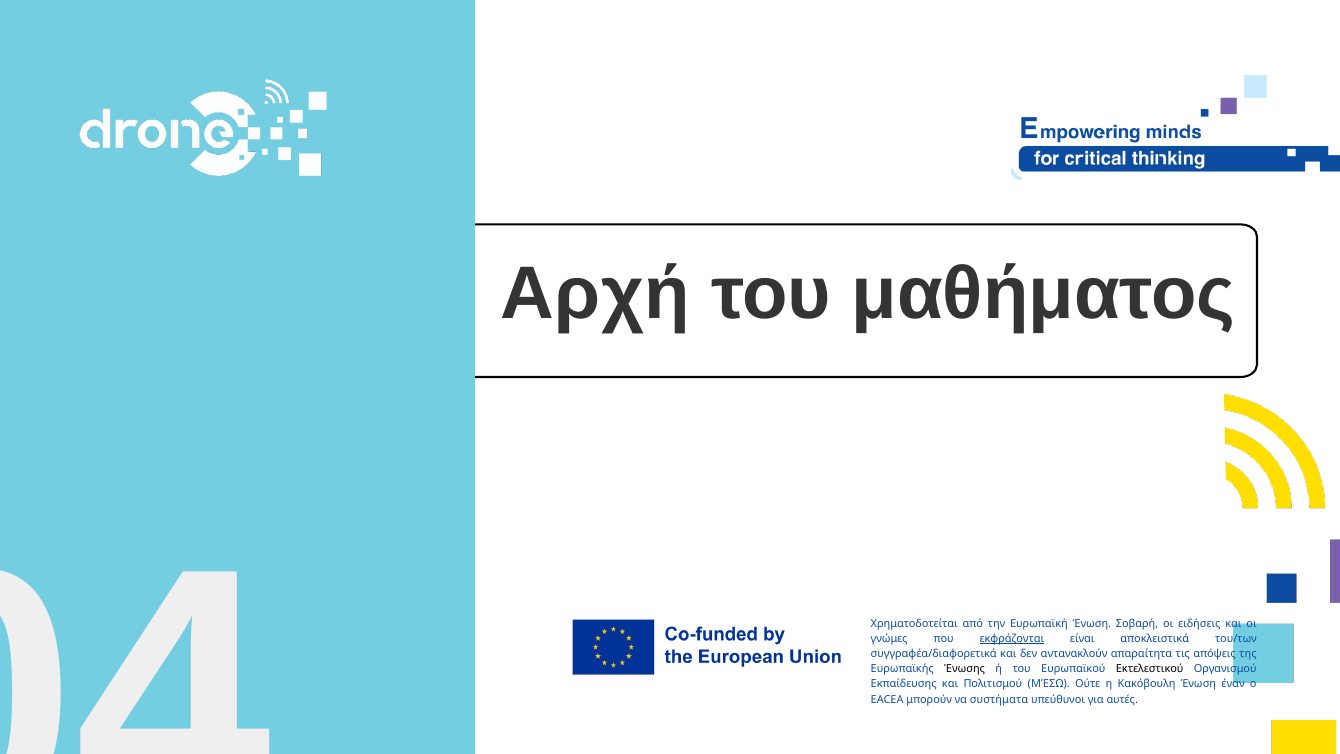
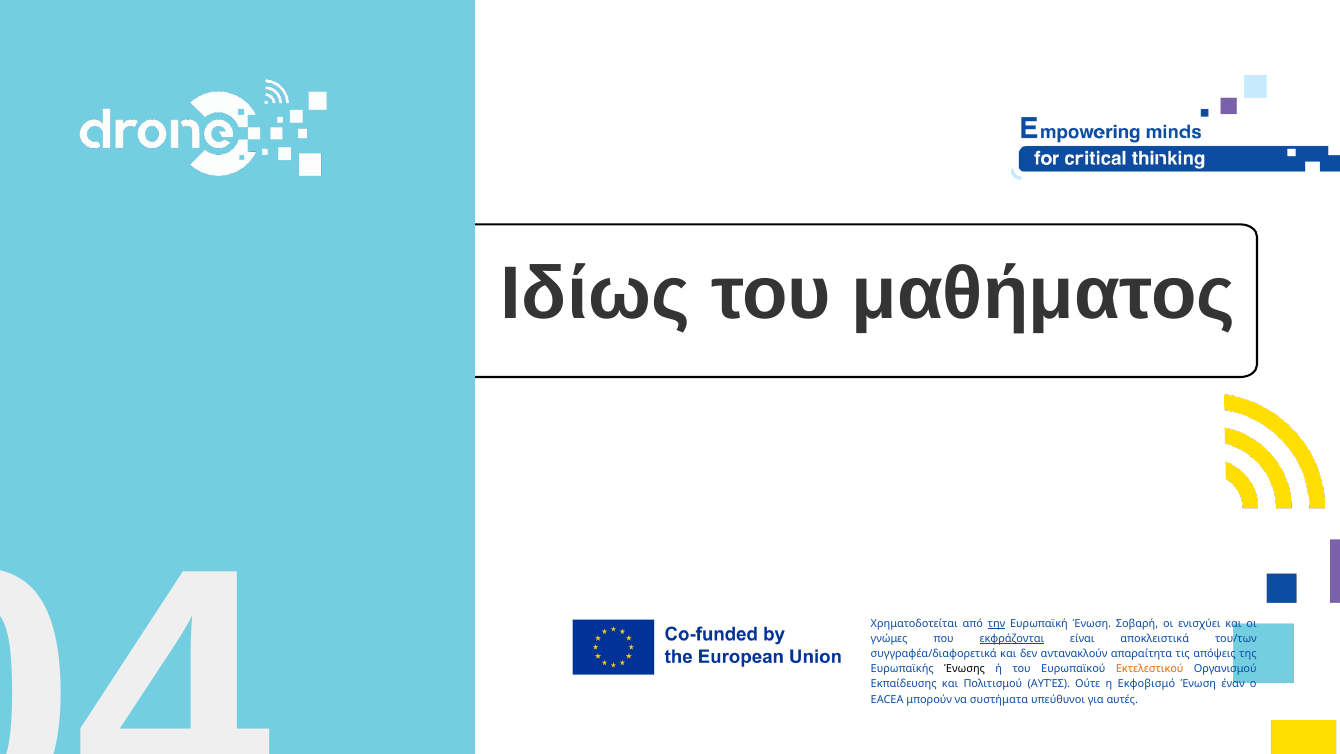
Αρχή: Αρχή -> Ιδίως (595, 293)
την underline: none -> present (997, 624)
ειδήσεις: ειδήσεις -> ενισχύει (1199, 624)
Εκτελεστικού colour: black -> orange (1150, 669)
Πολιτισμού ΜΈΣΩ: ΜΈΣΩ -> ΑΥΤΈΣ (1049, 684)
Κακόβουλη: Κακόβουλη -> Εκφοβισμό (1146, 684)
